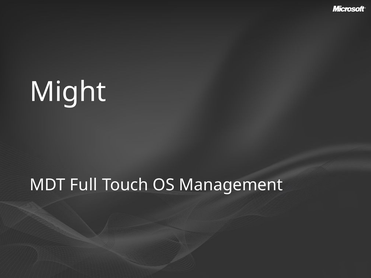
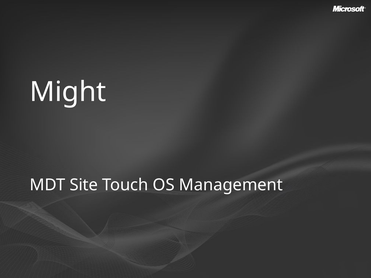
Full: Full -> Site (84, 185)
